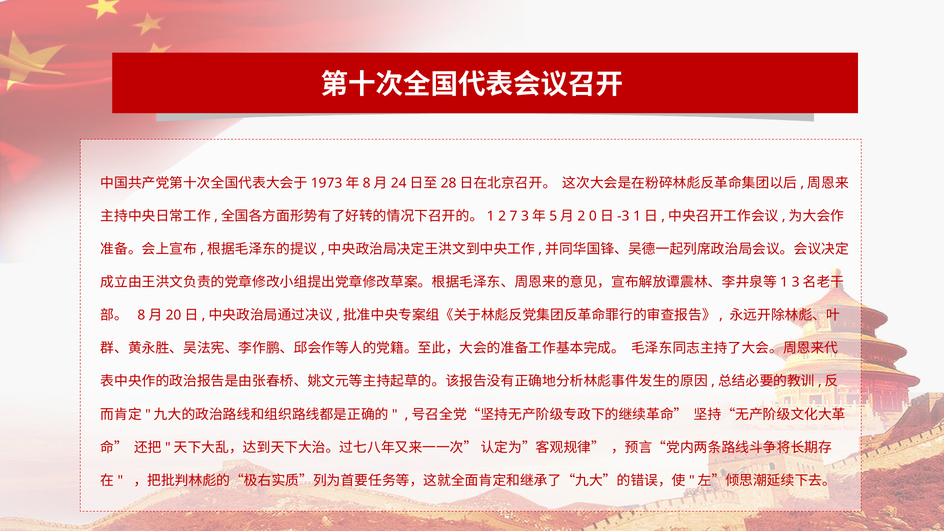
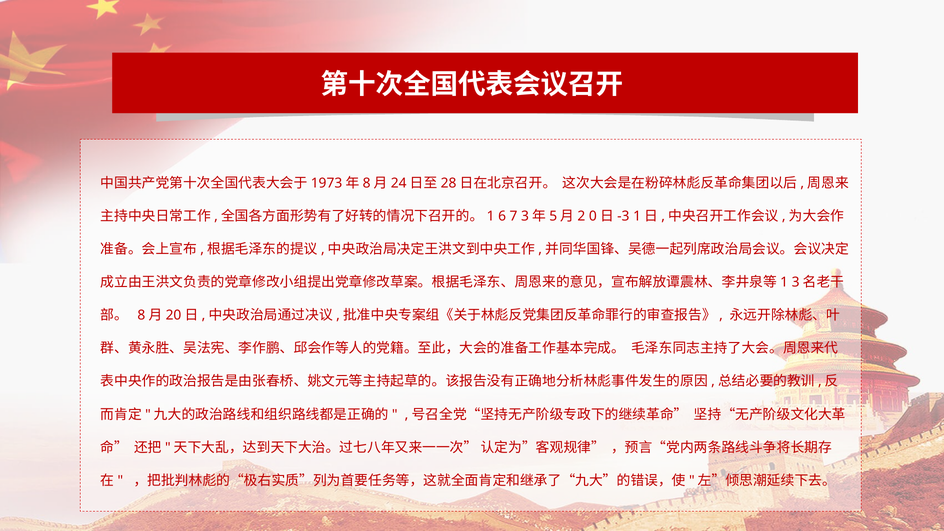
2: 2 -> 6 (502, 216)
